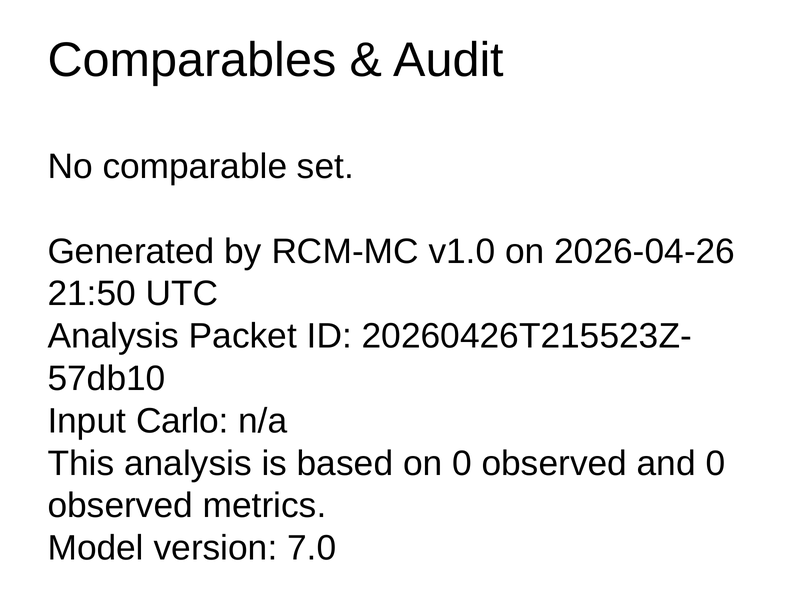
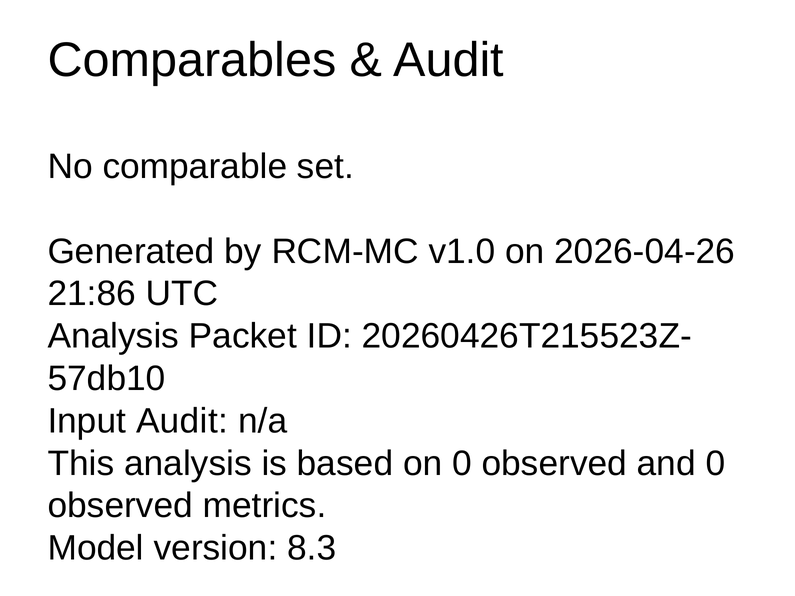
21:50: 21:50 -> 21:86 (92, 294)
Input Carlo: Carlo -> Audit (182, 421)
7.0: 7.0 -> 8.3 (312, 548)
